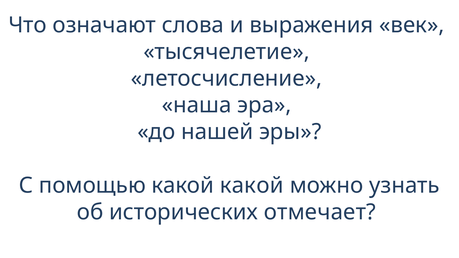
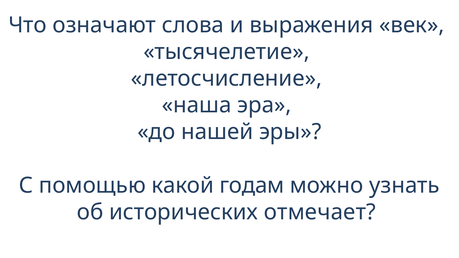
какой какой: какой -> годам (252, 185)
